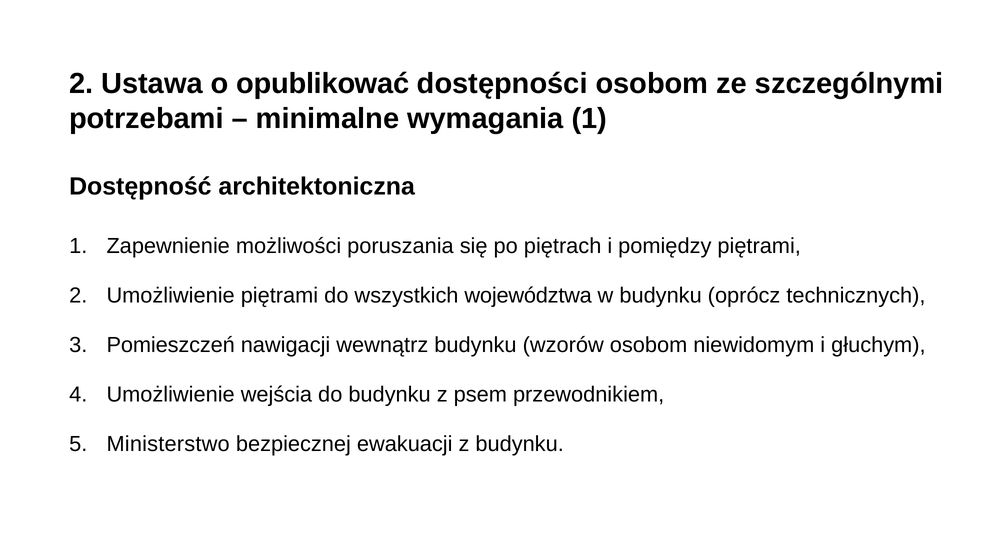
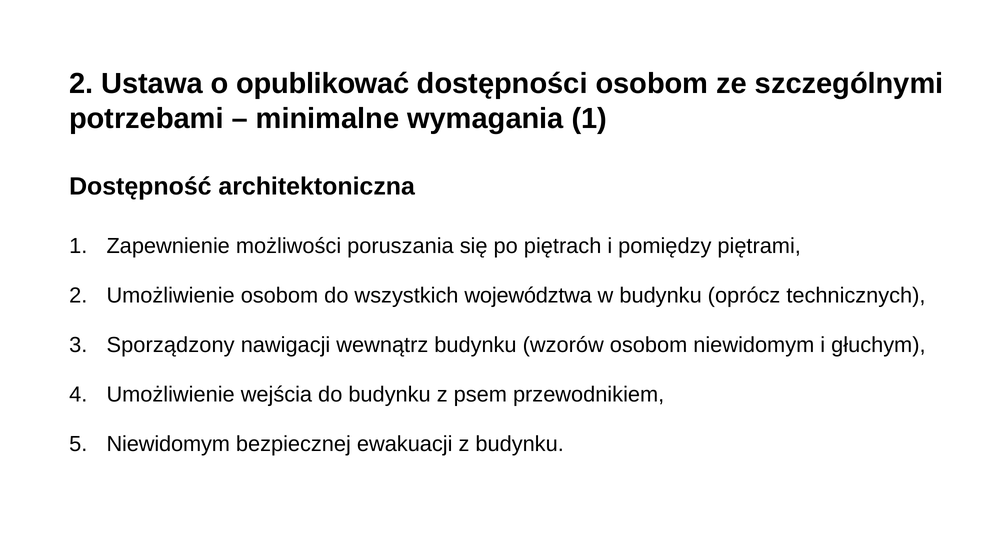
Umożliwienie piętrami: piętrami -> osobom (279, 296)
Pomieszczeń: Pomieszczeń -> Sporządzony (171, 345)
Ministerstwo: Ministerstwo -> Niewidomym (168, 444)
